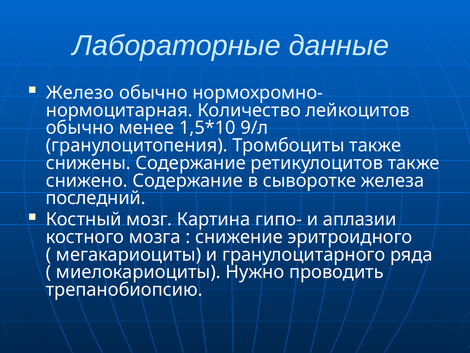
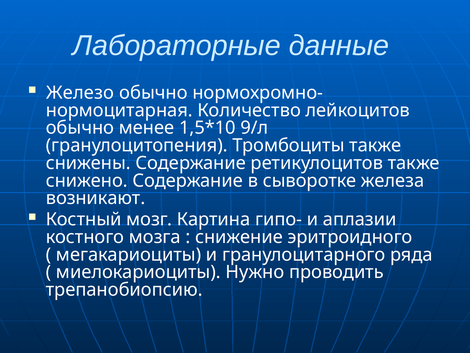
последний: последний -> возникают (96, 198)
